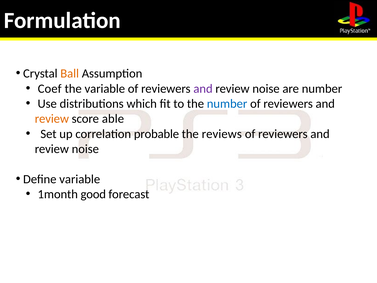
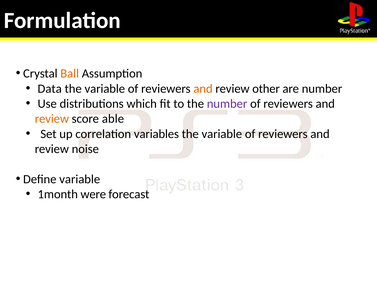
Coef: Coef -> Data (50, 89)
and colour: purple -> orange (203, 89)
noise: noise -> other (266, 89)
number colour: blue -> purple (227, 104)
probable: probable -> variables (156, 134)
reviews: reviews -> variable (222, 134)
good: good -> were (93, 194)
